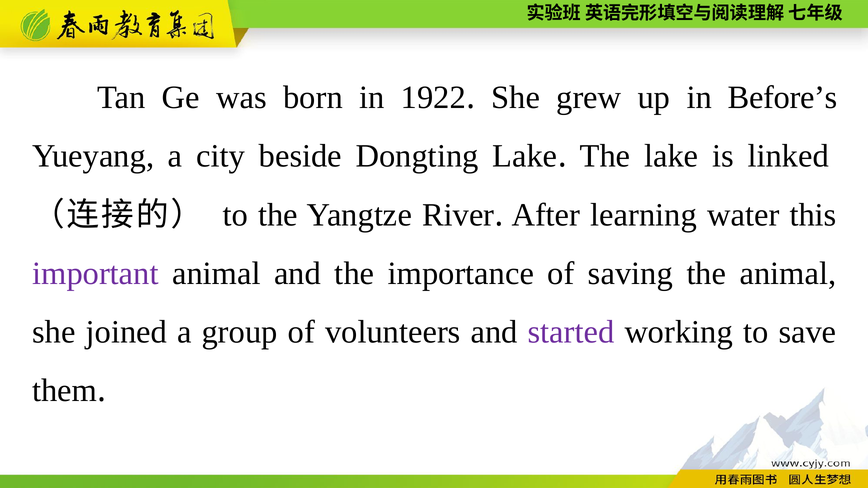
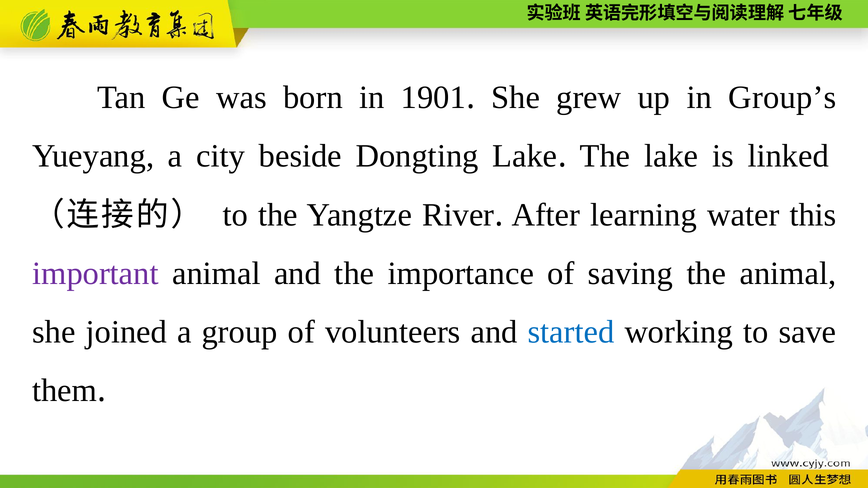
1922: 1922 -> 1901 (433, 98)
Before’s: Before’s -> Group’s (782, 98)
started colour: purple -> blue (571, 332)
